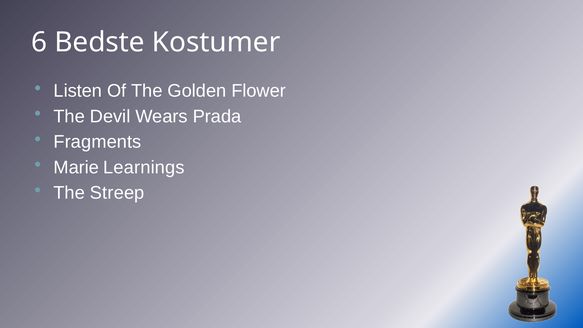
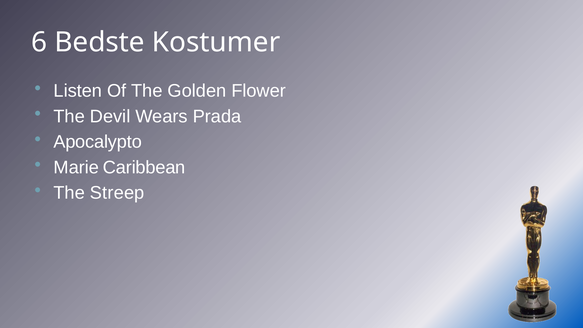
Fragments: Fragments -> Apocalypto (98, 142)
Learnings: Learnings -> Caribbean (144, 167)
